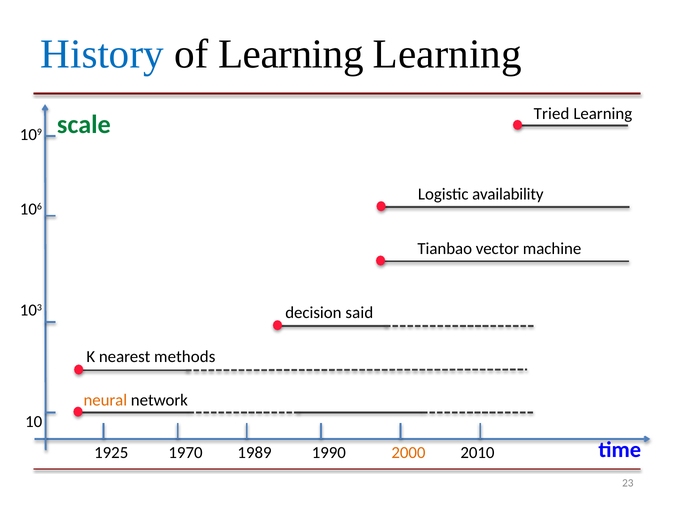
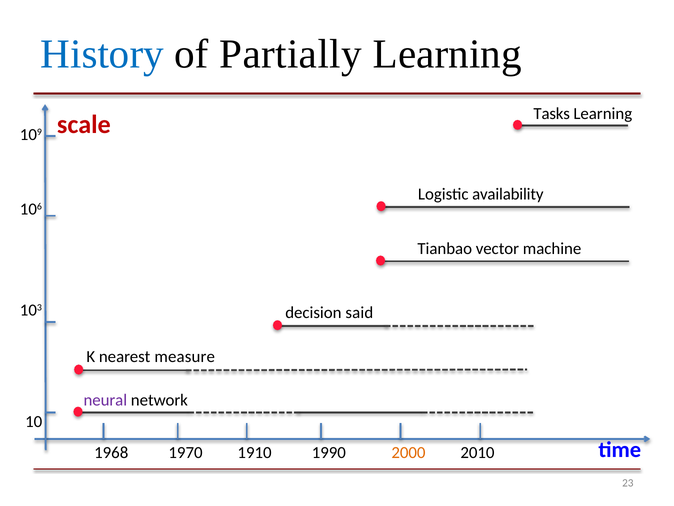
of Learning: Learning -> Partially (291, 54)
Tried: Tried -> Tasks (552, 114)
scale colour: green -> red (84, 124)
methods: methods -> measure (185, 357)
neural colour: orange -> purple (105, 400)
1925: 1925 -> 1968 (111, 452)
1989: 1989 -> 1910 (255, 452)
